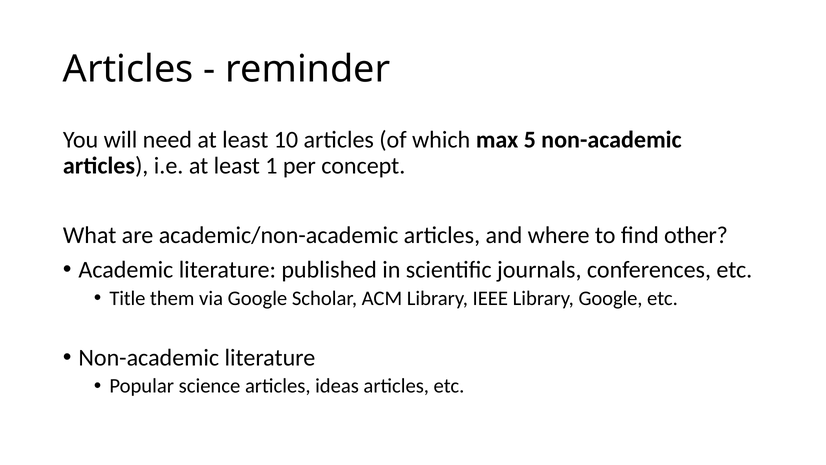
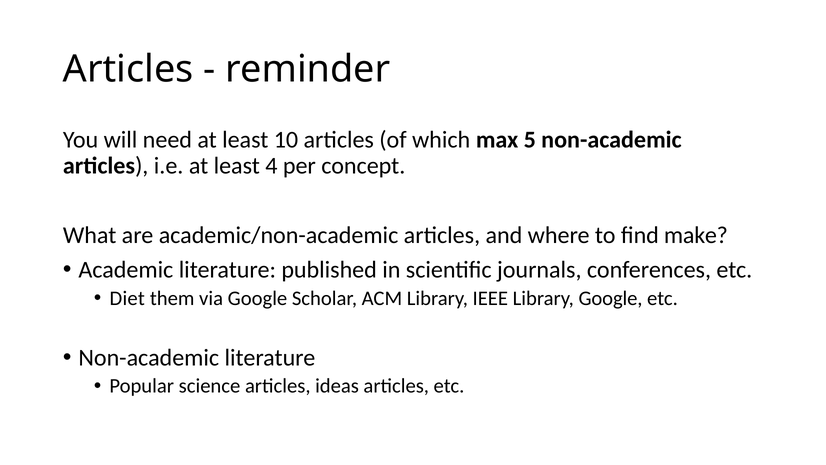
1: 1 -> 4 (271, 166)
other: other -> make (696, 235)
Title: Title -> Diet (127, 298)
